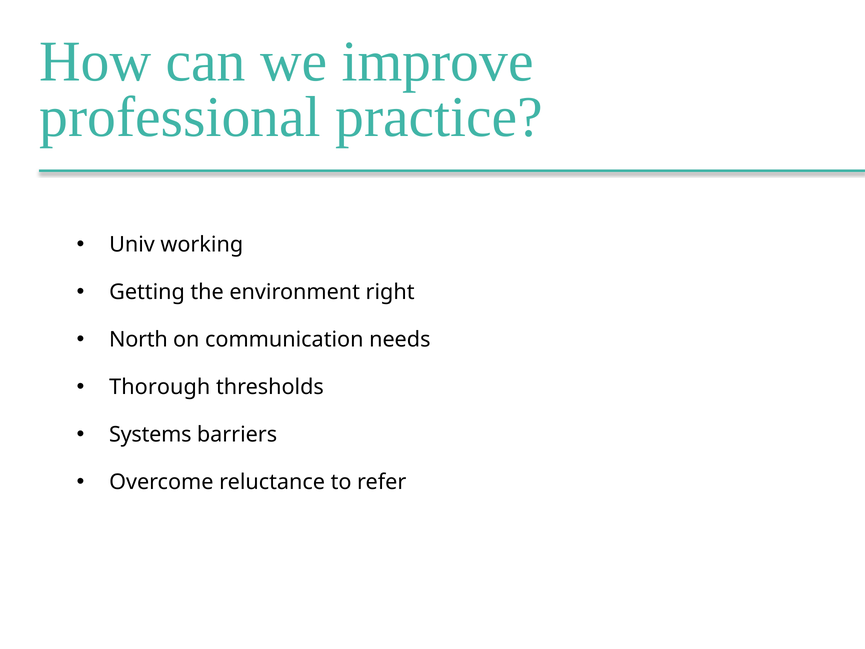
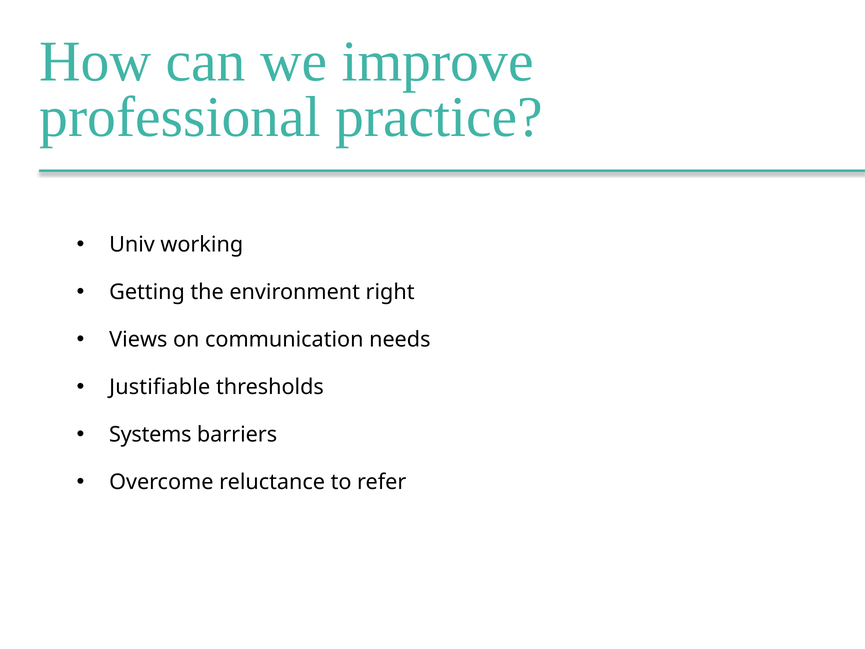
North: North -> Views (138, 340)
Thorough: Thorough -> Justifiable (160, 387)
